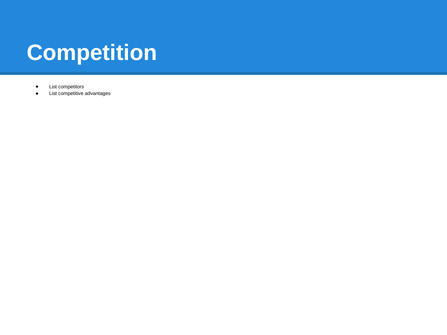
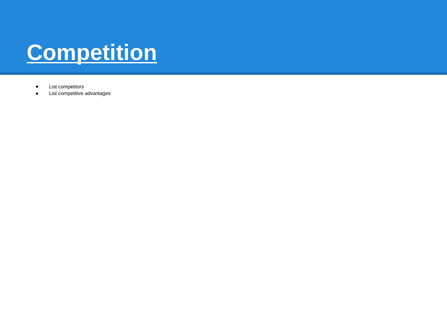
Competition underline: none -> present (92, 53)
